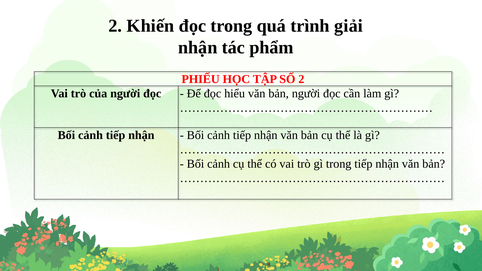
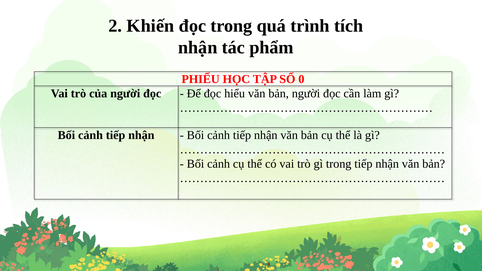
giải: giải -> tích (349, 26)
SỐ 2: 2 -> 0 (301, 79)
